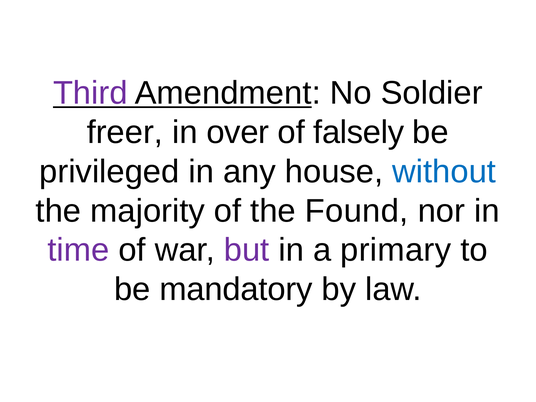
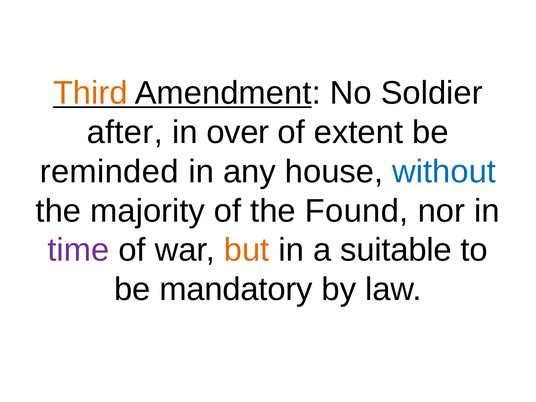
Third colour: purple -> orange (90, 93)
freer: freer -> after (125, 132)
falsely: falsely -> extent (359, 132)
privileged: privileged -> reminded (109, 172)
but colour: purple -> orange (247, 250)
primary: primary -> suitable (396, 250)
